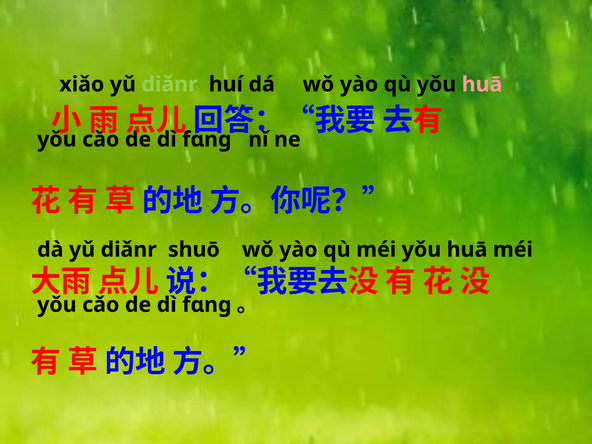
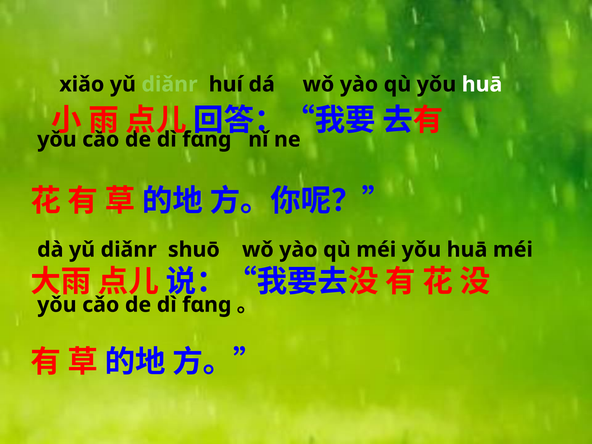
huā colour: pink -> white (482, 84)
